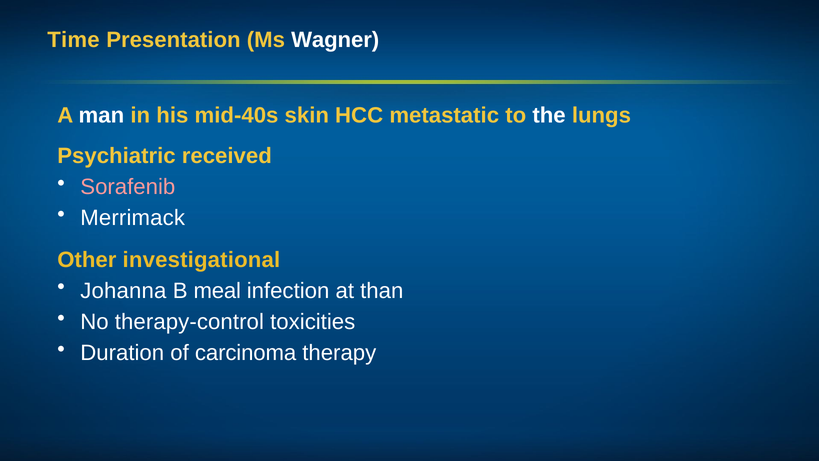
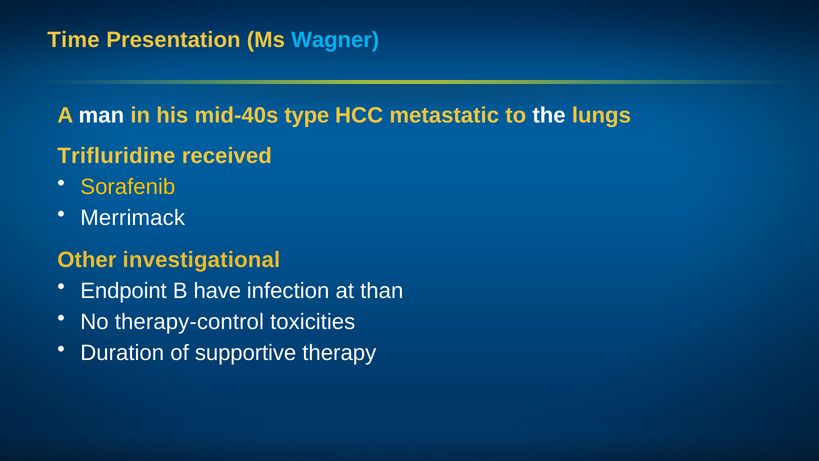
Wagner colour: white -> light blue (335, 40)
skin: skin -> type (307, 115)
Psychiatric: Psychiatric -> Trifluridine (116, 156)
Sorafenib colour: pink -> yellow (128, 187)
Johanna: Johanna -> Endpoint (124, 291)
meal: meal -> have (217, 291)
carcinoma: carcinoma -> supportive (246, 353)
